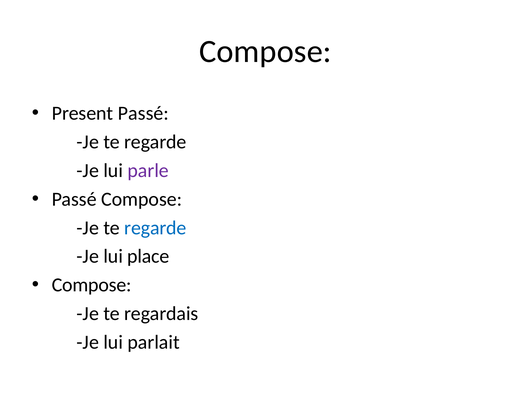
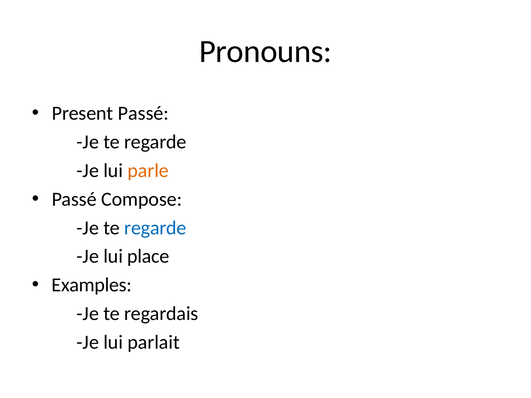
Compose: Compose -> Pronouns (266, 51)
parle colour: purple -> orange (148, 171)
Compose: Compose -> Examples (92, 285)
